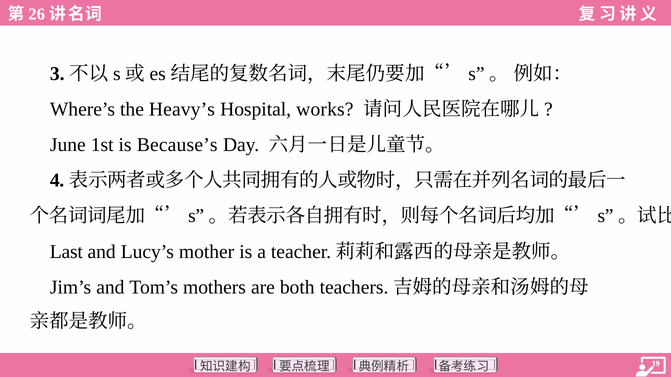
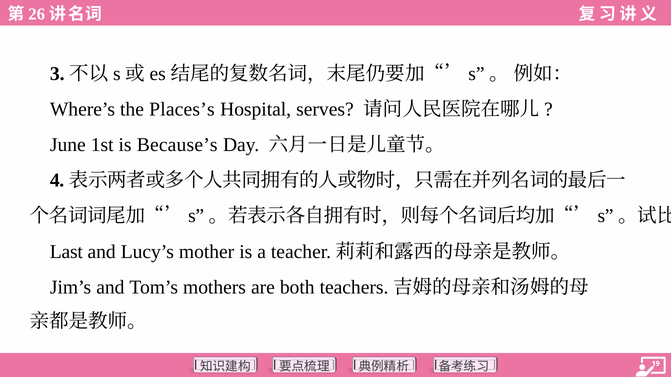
Heavy’s: Heavy’s -> Places’s (182, 109)
works: works -> serves (325, 109)
